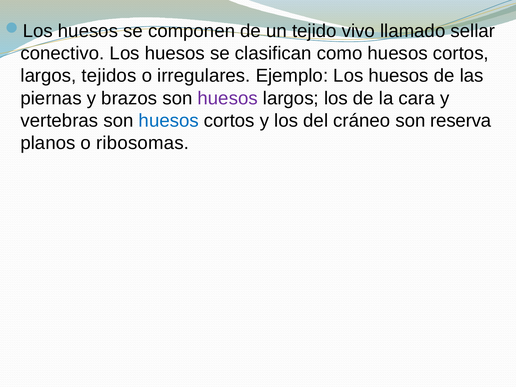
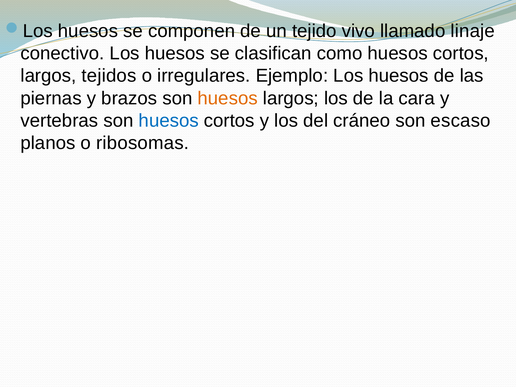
sellar: sellar -> linaje (473, 31)
huesos colour: purple -> orange (228, 98)
reserva: reserva -> escaso (461, 121)
